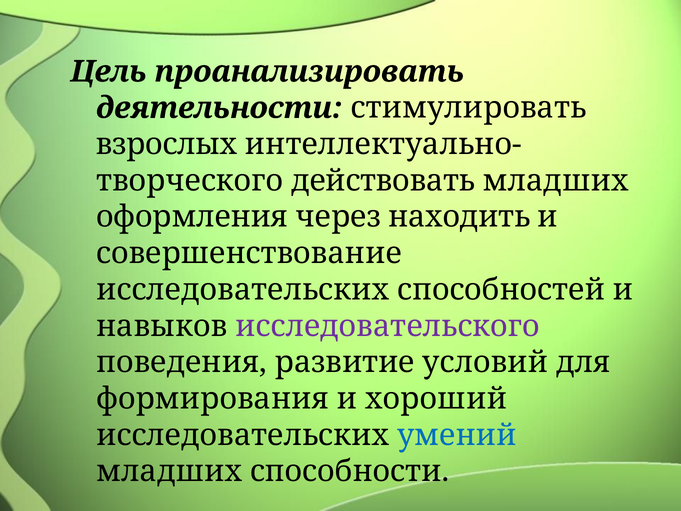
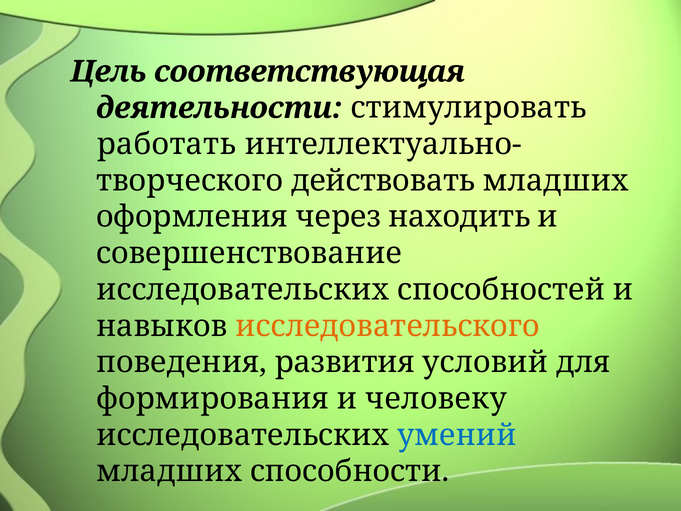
проанализировать: проанализировать -> соответствующая (310, 72)
взрослых: взрослых -> работать (166, 144)
исследовательского colour: purple -> orange (388, 326)
развитие: развитие -> развития (345, 362)
хороший: хороший -> человеку (436, 399)
